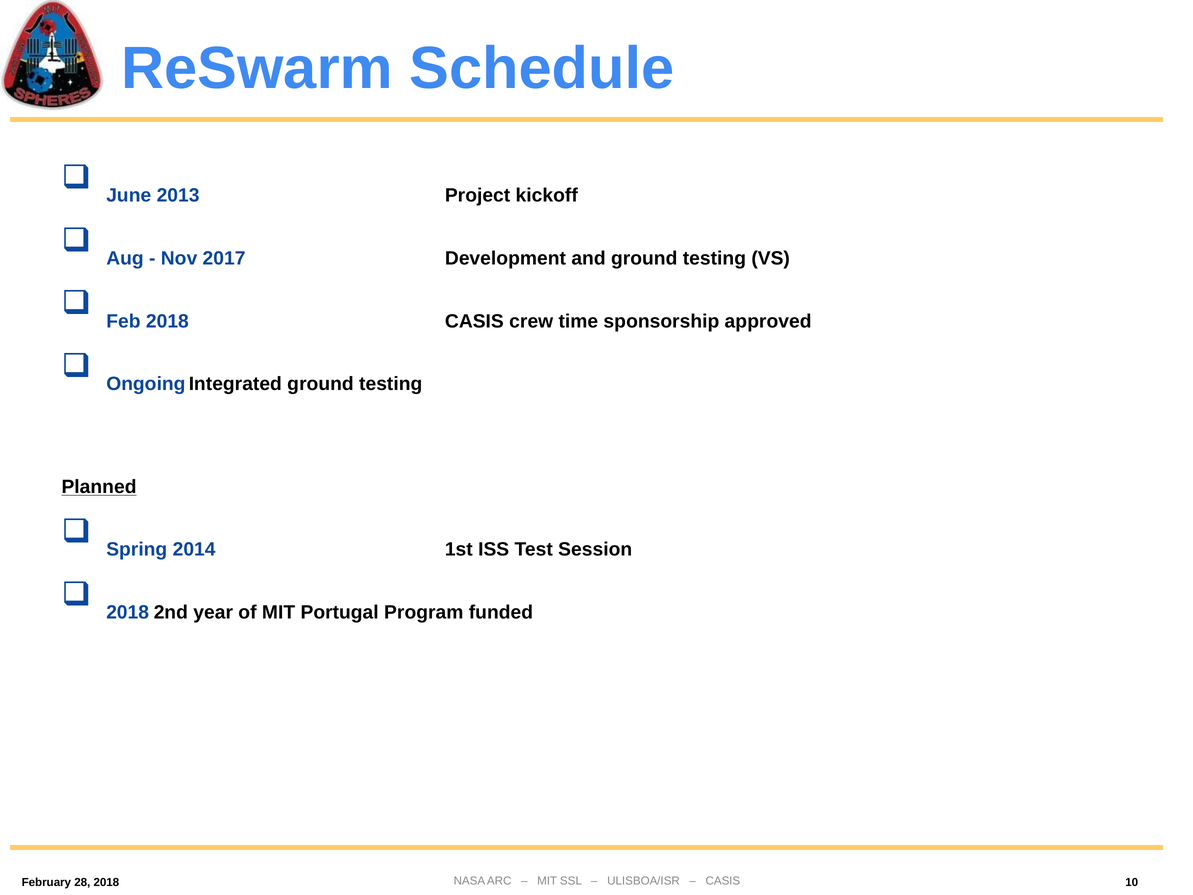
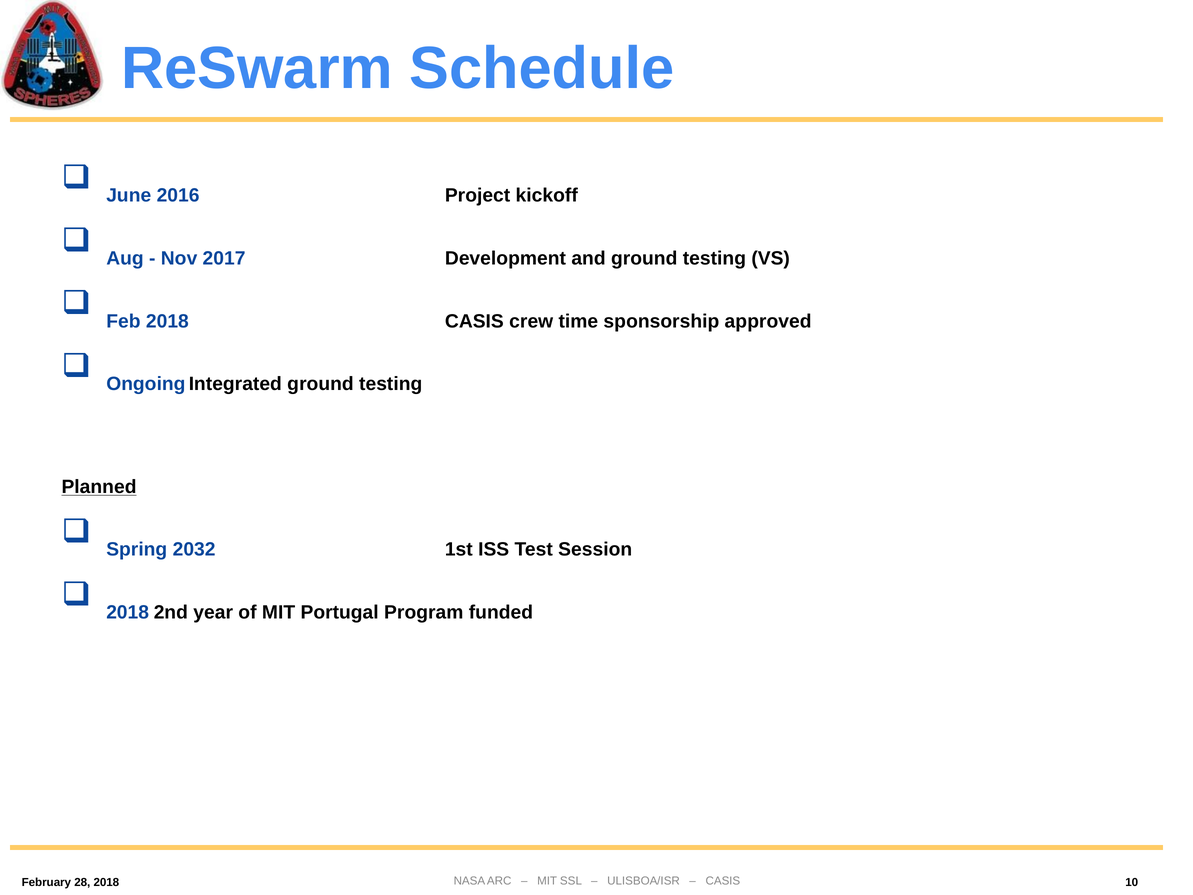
2013: 2013 -> 2016 (178, 195)
2014: 2014 -> 2032 (194, 549)
